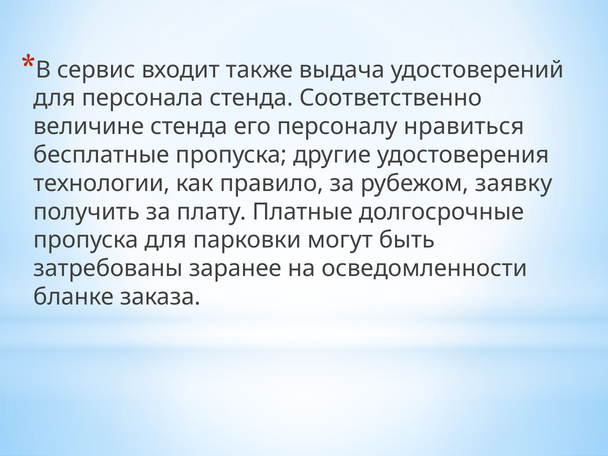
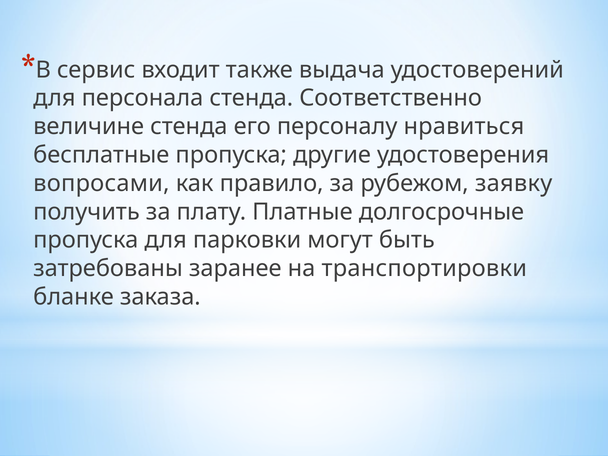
технологии: технологии -> вопросами (101, 183)
осведомленности: осведомленности -> транспортировки (424, 268)
